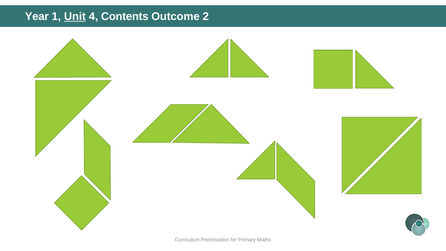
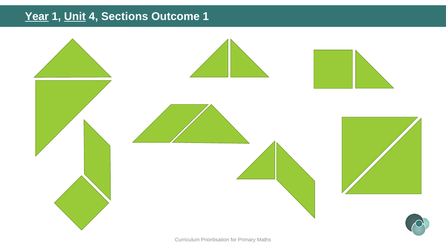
Year underline: none -> present (37, 17)
Contents: Contents -> Sections (125, 17)
Outcome 2: 2 -> 1 (206, 17)
